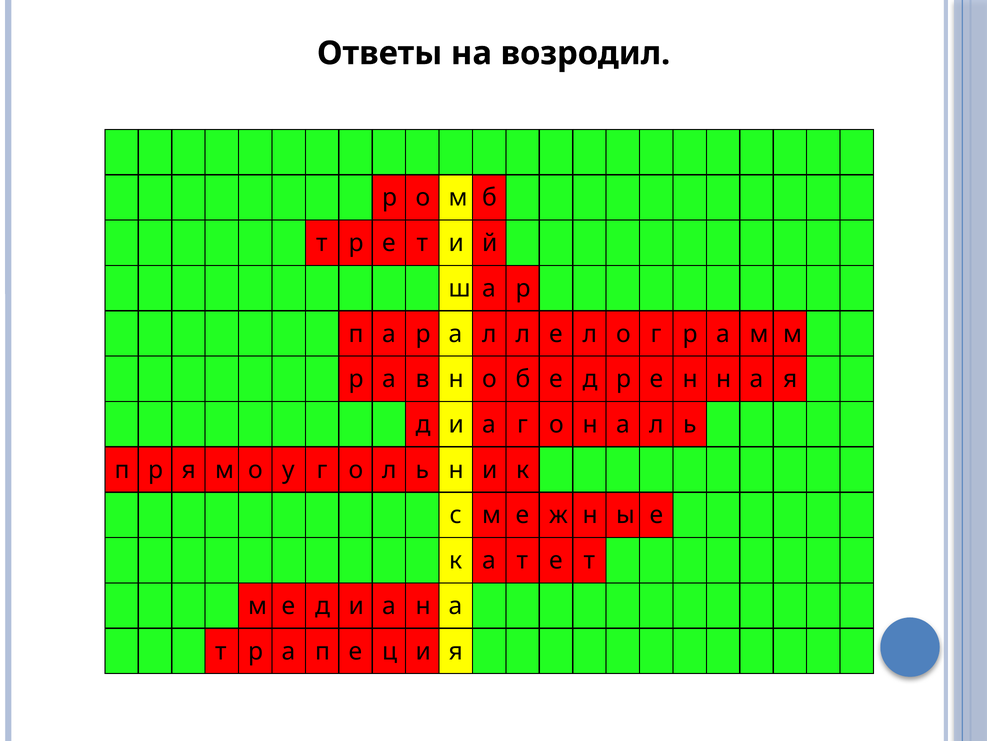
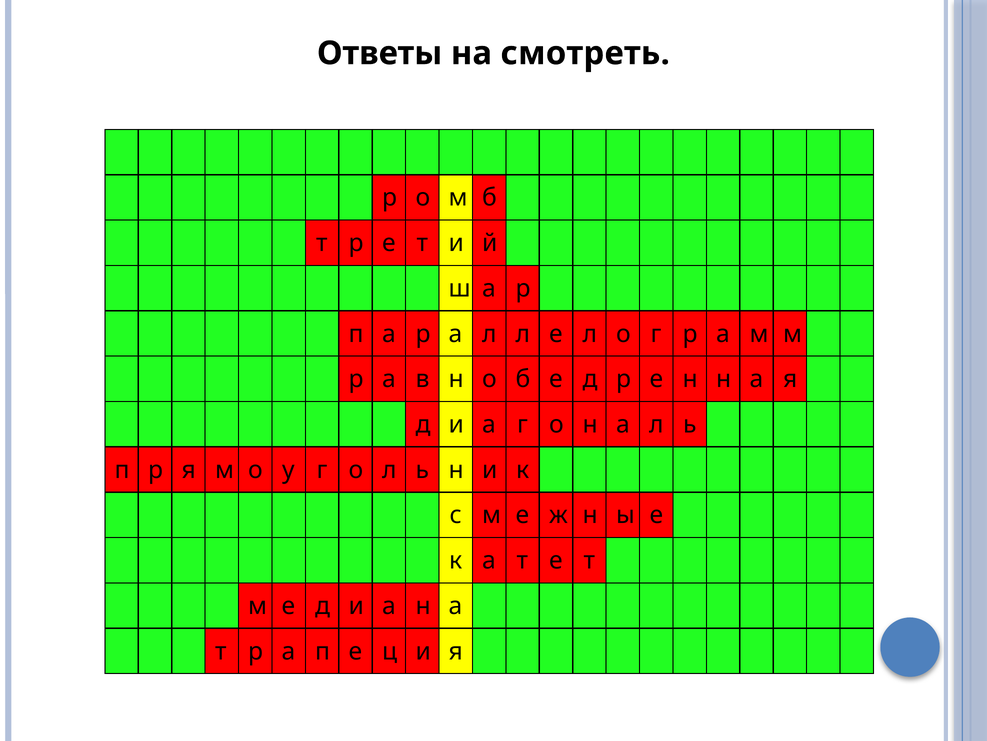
возродил: возродил -> смотреть (585, 53)
